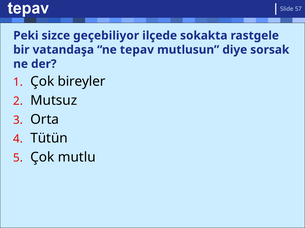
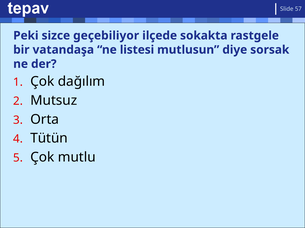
tepav: tepav -> listesi (137, 50)
bireyler: bireyler -> dağılım (82, 82)
